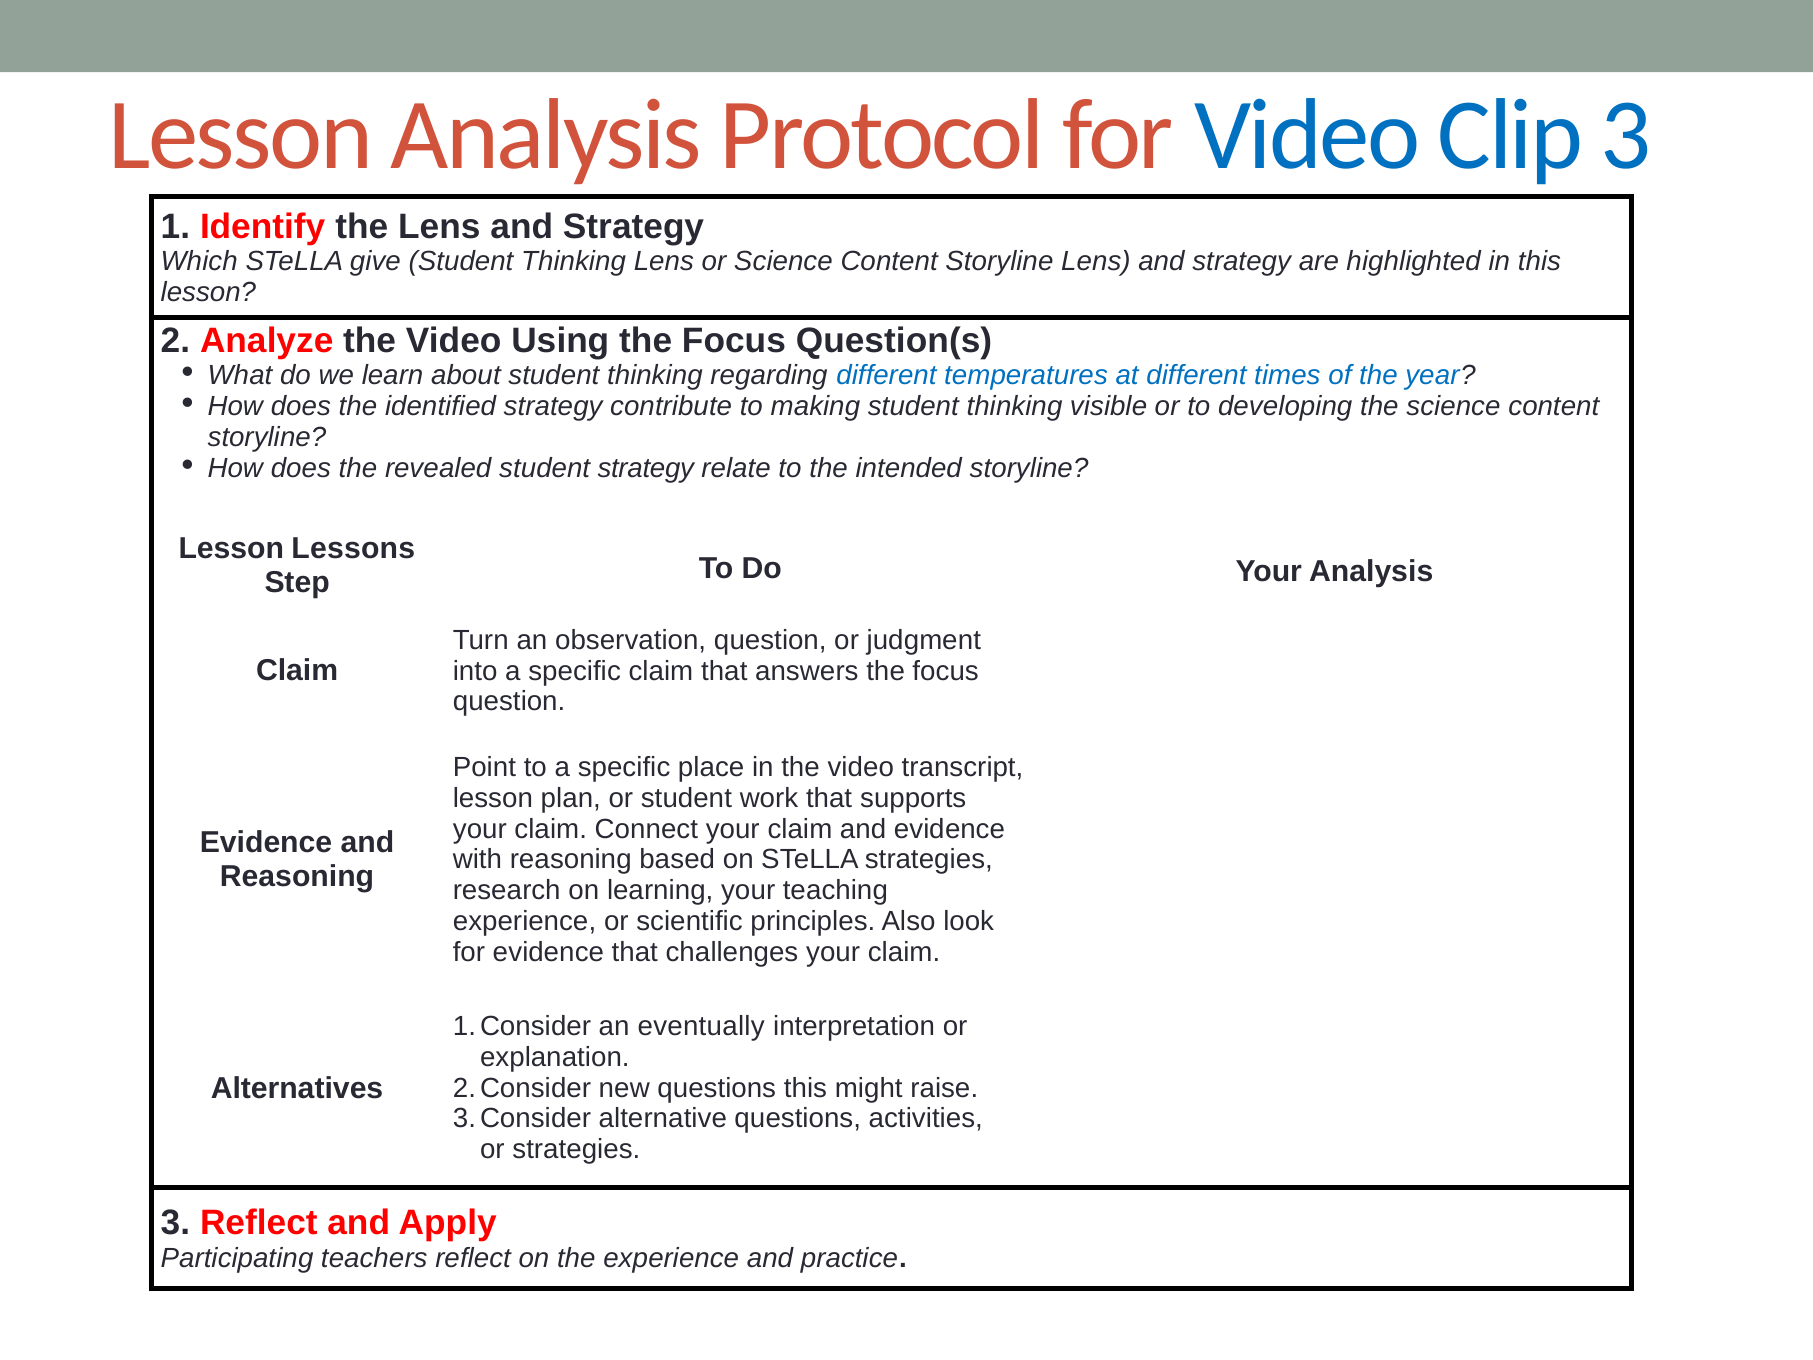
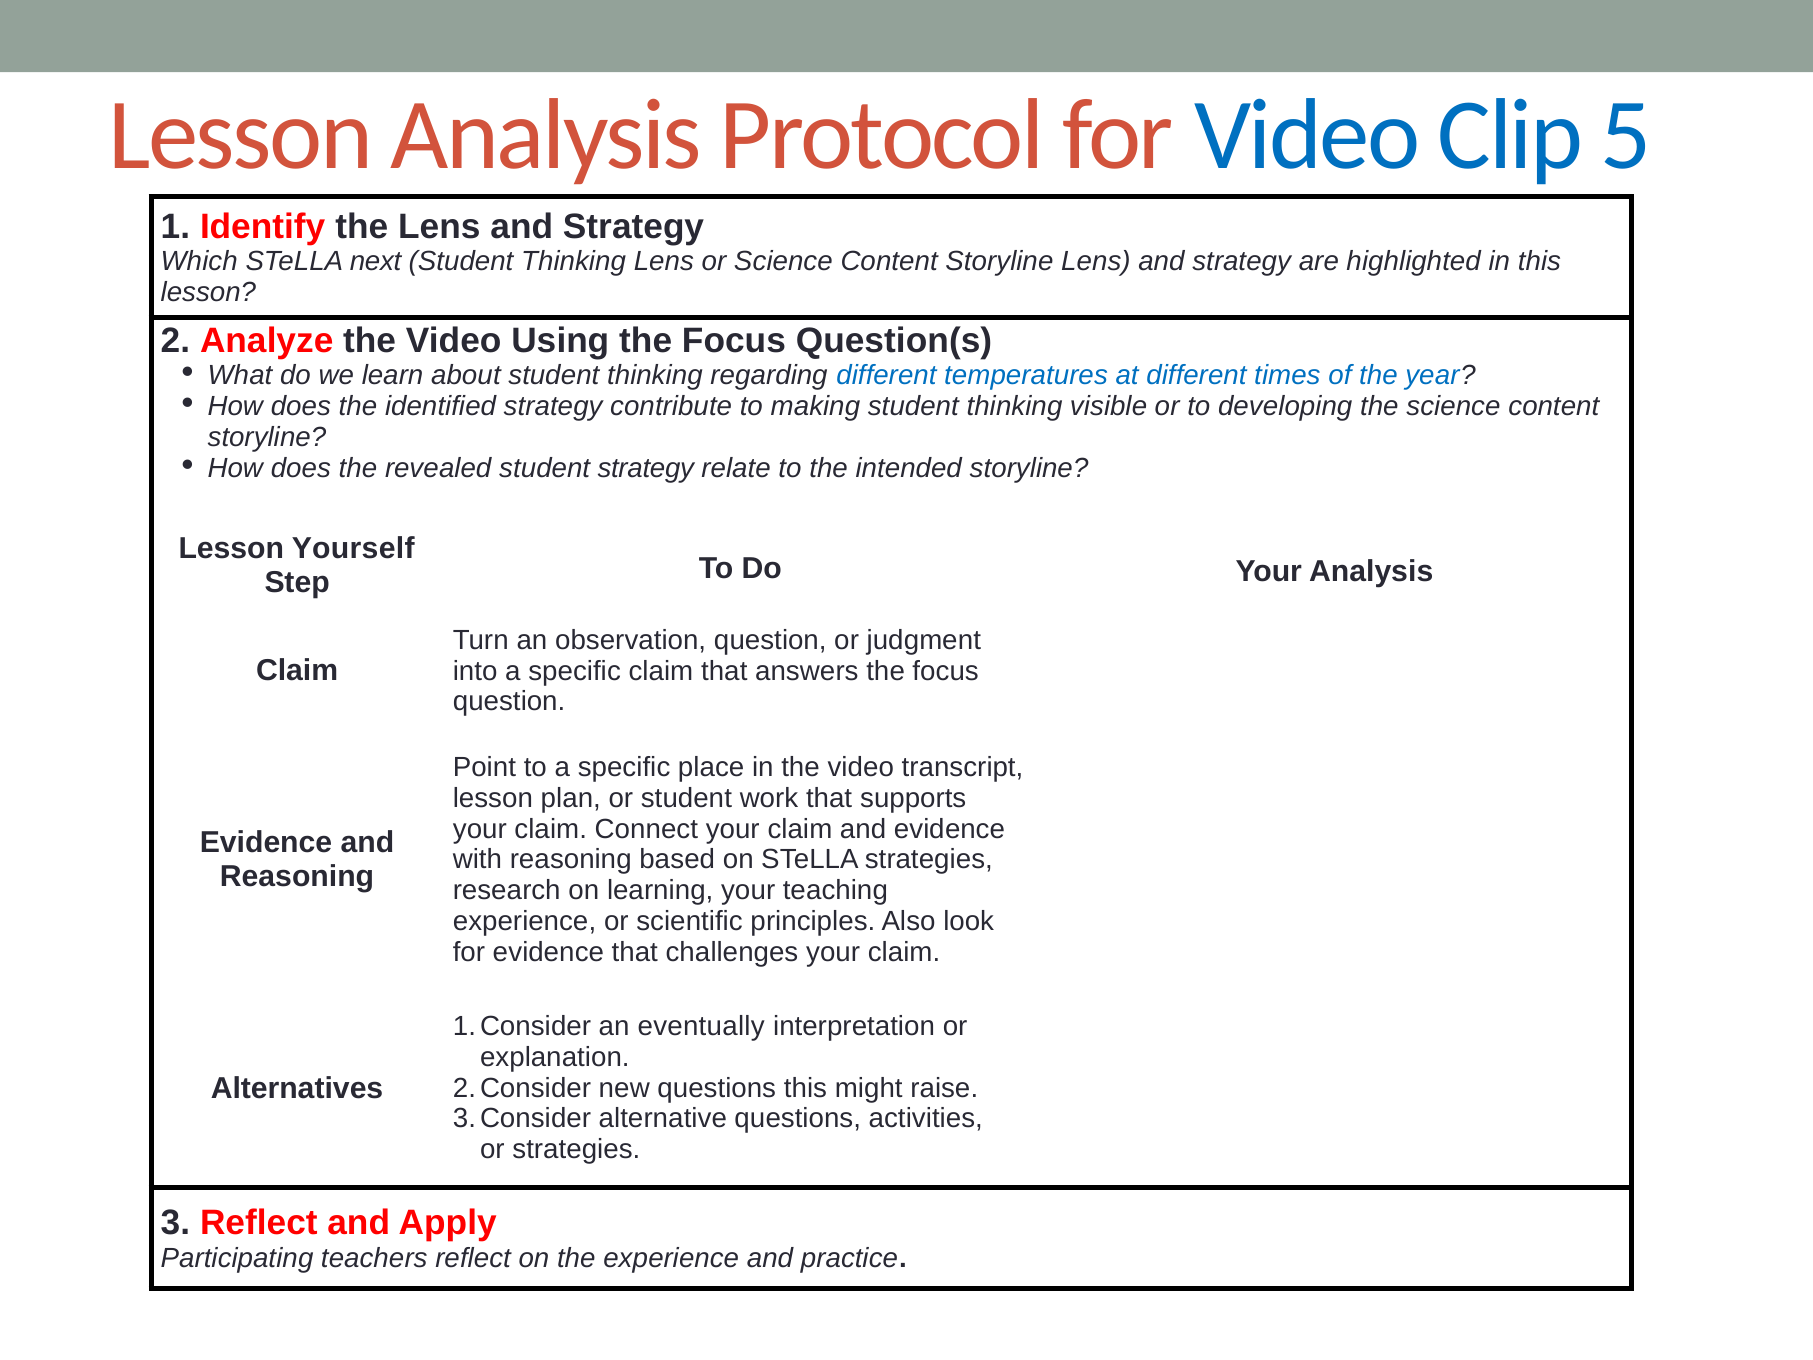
Clip 3: 3 -> 5 (1626, 135)
give: give -> next (376, 262)
Lessons: Lessons -> Yourself (353, 549)
